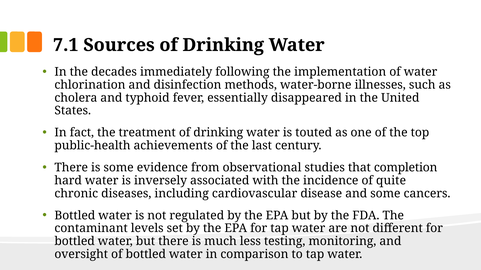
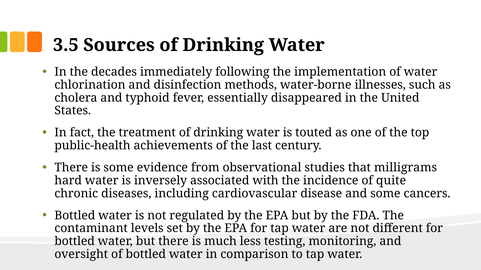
7.1: 7.1 -> 3.5 (66, 45)
completion: completion -> milligrams (406, 168)
